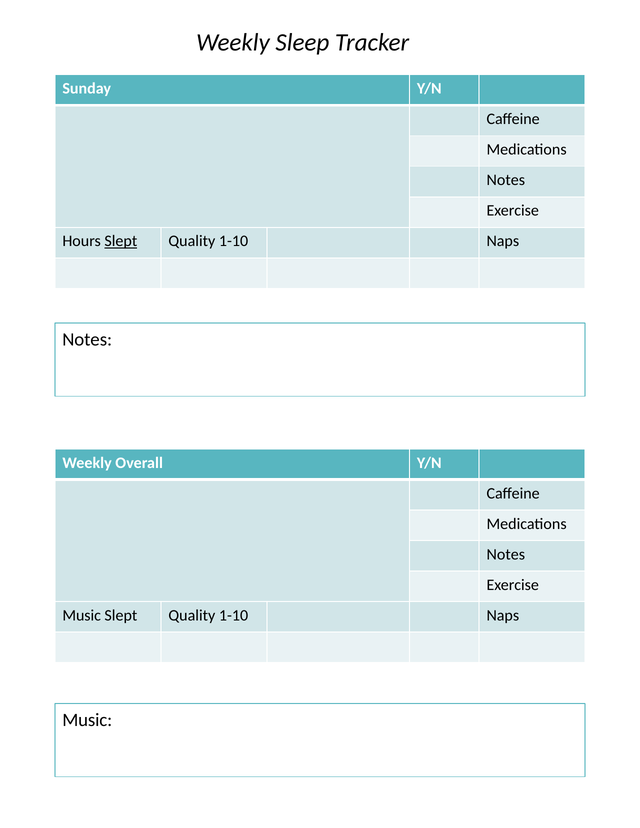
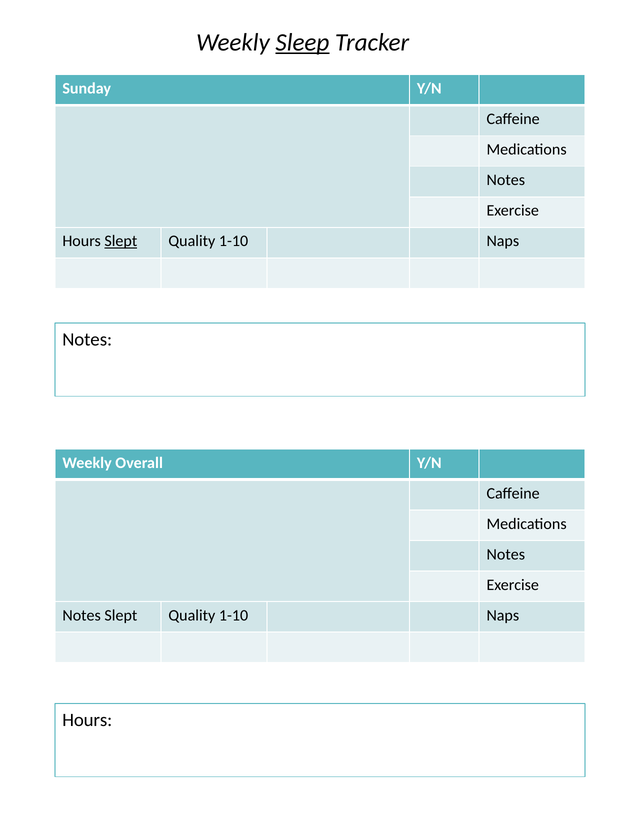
Sleep underline: none -> present (302, 42)
Music: Music -> Notes (82, 616)
Music: Music -> Hours (87, 720)
